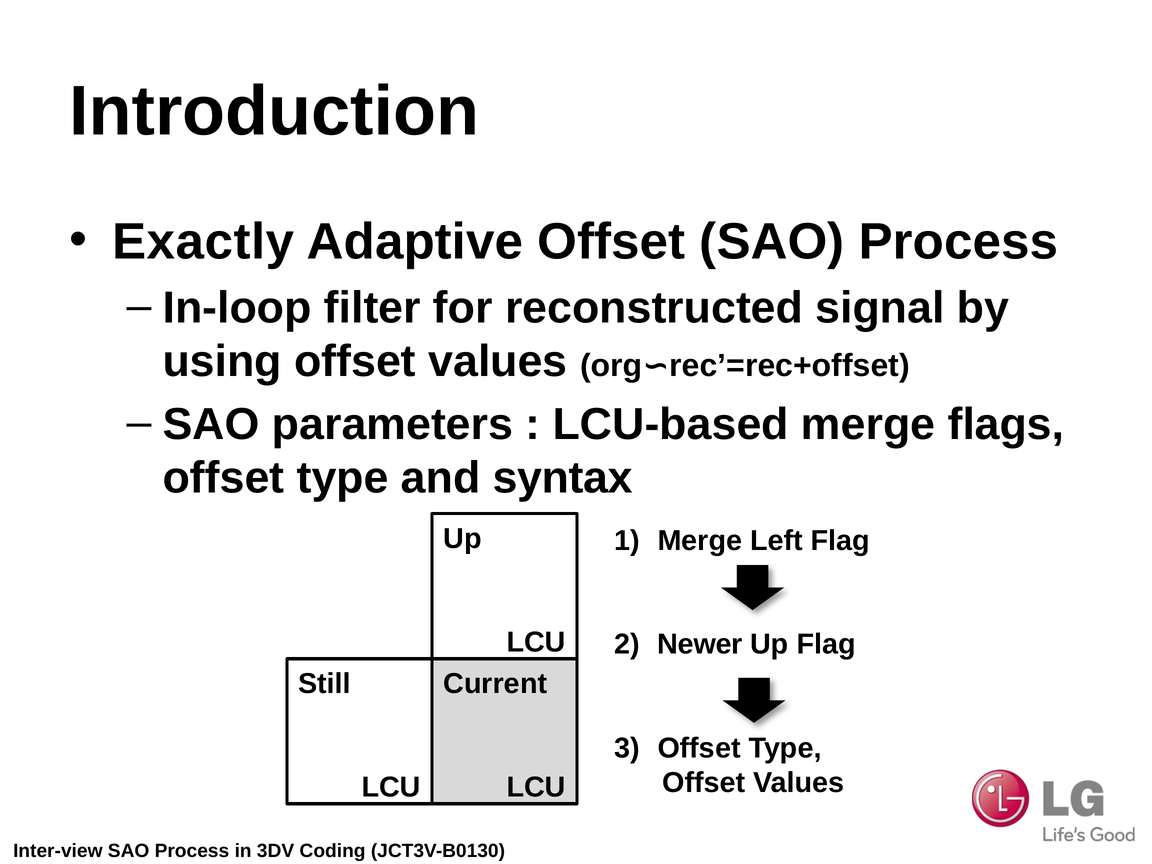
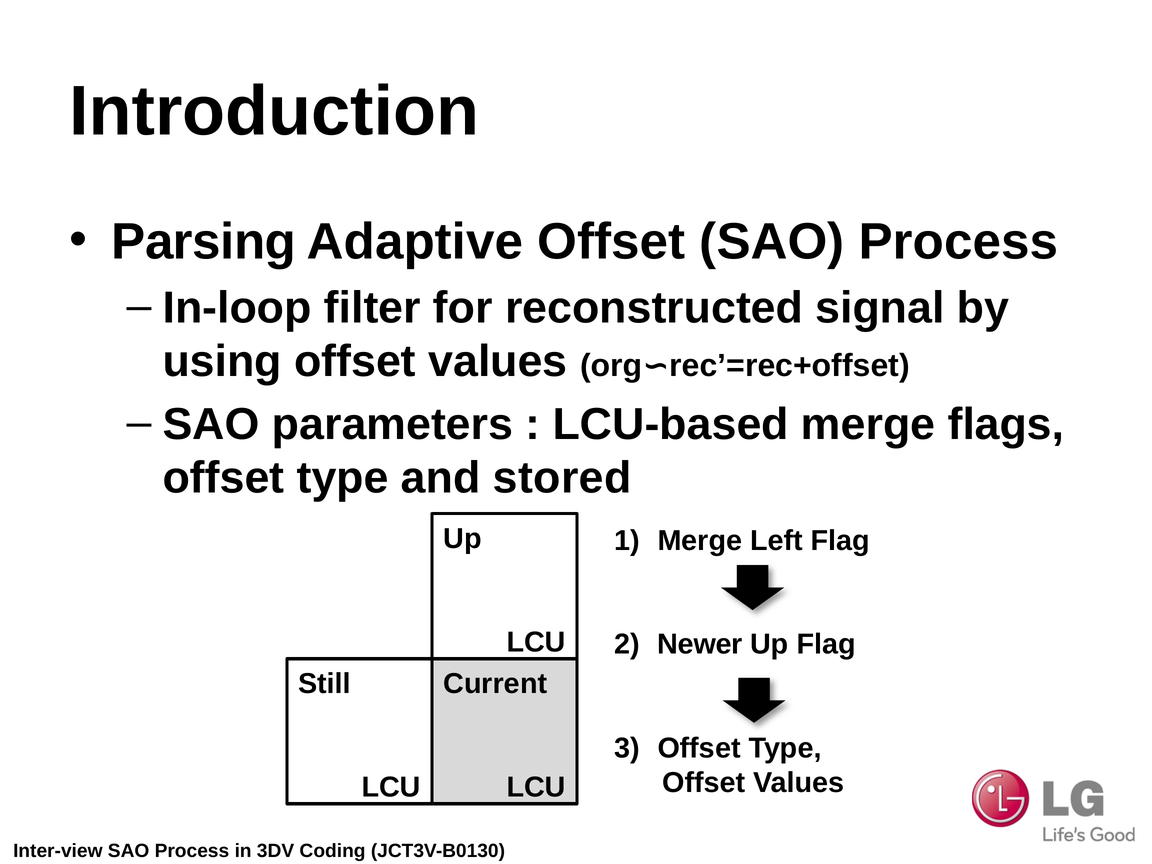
Exactly: Exactly -> Parsing (204, 242)
syntax: syntax -> stored (562, 478)
